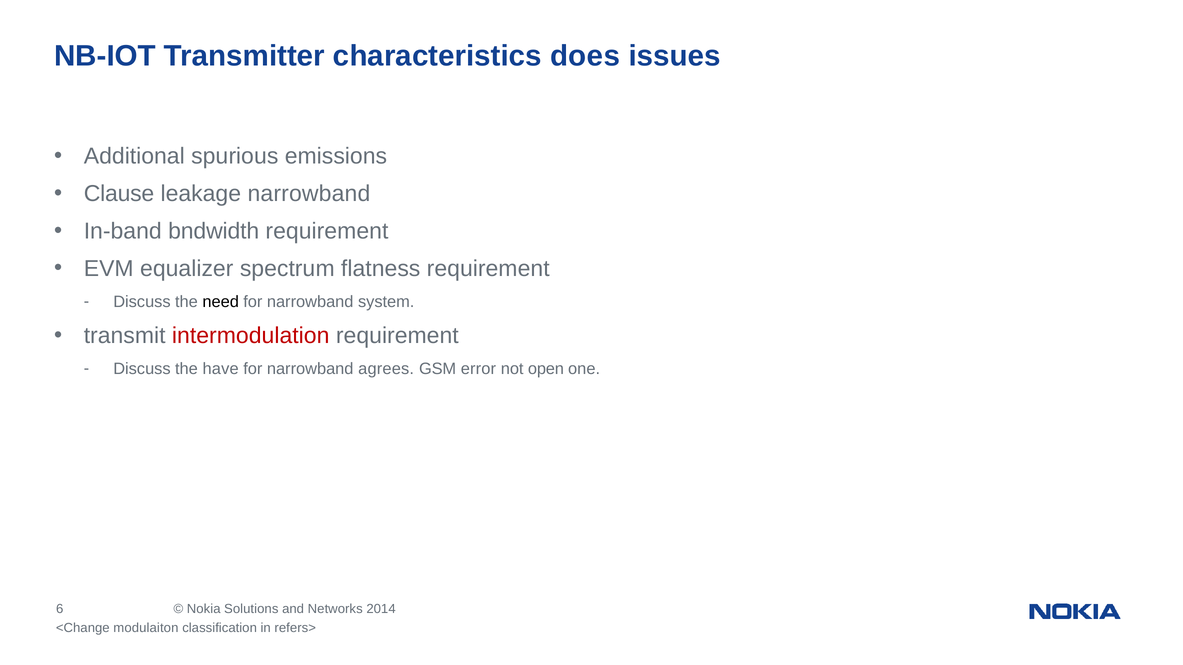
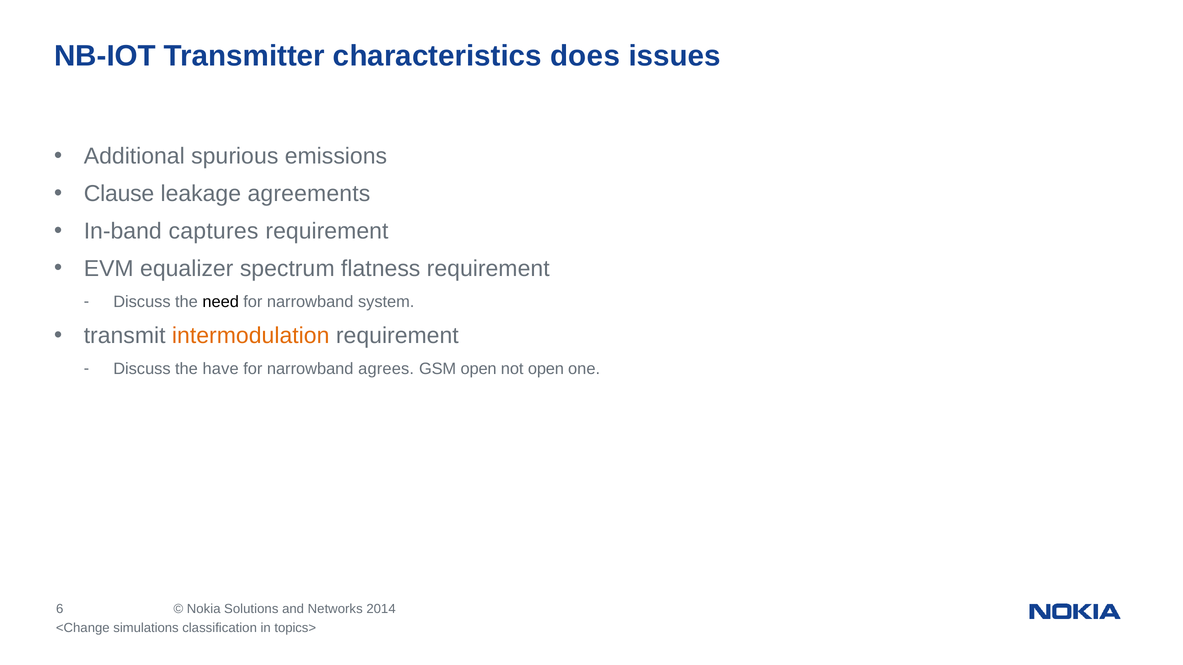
leakage narrowband: narrowband -> agreements (309, 194)
bndwidth: bndwidth -> captures (214, 231)
intermodulation colour: red -> orange (251, 336)
GSM error: error -> open (479, 369)
modulaiton: modulaiton -> simulations (146, 628)
refers>: refers> -> topics> (295, 628)
